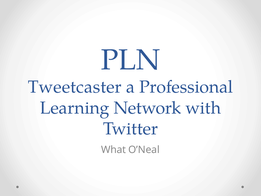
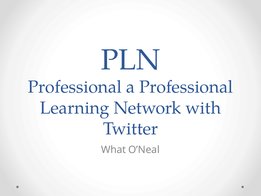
Tweetcaster: Tweetcaster -> Professional (75, 87)
